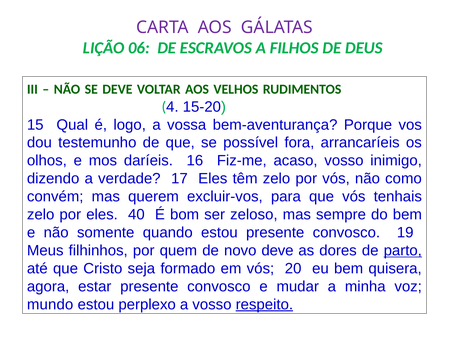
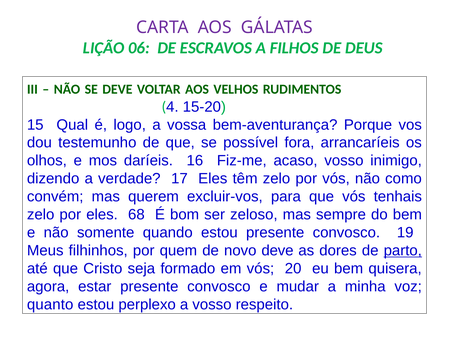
40: 40 -> 68 (136, 214)
mundo: mundo -> quanto (50, 304)
respeito underline: present -> none (264, 304)
